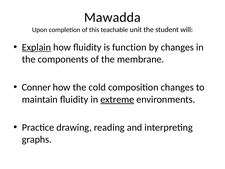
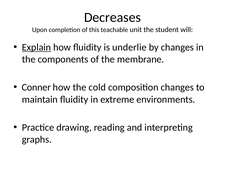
Mawadda: Mawadda -> Decreases (112, 17)
function: function -> underlie (129, 47)
extreme underline: present -> none (117, 99)
